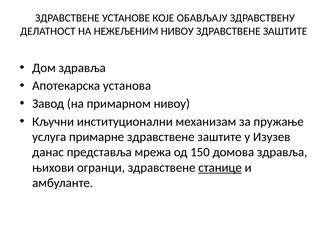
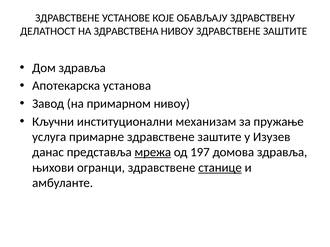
НЕЖЕЉЕНИМ: НЕЖЕЉЕНИМ -> ЗДРАВСТВЕНА (126, 31)
мрежа underline: none -> present (153, 153)
150: 150 -> 197 (200, 153)
